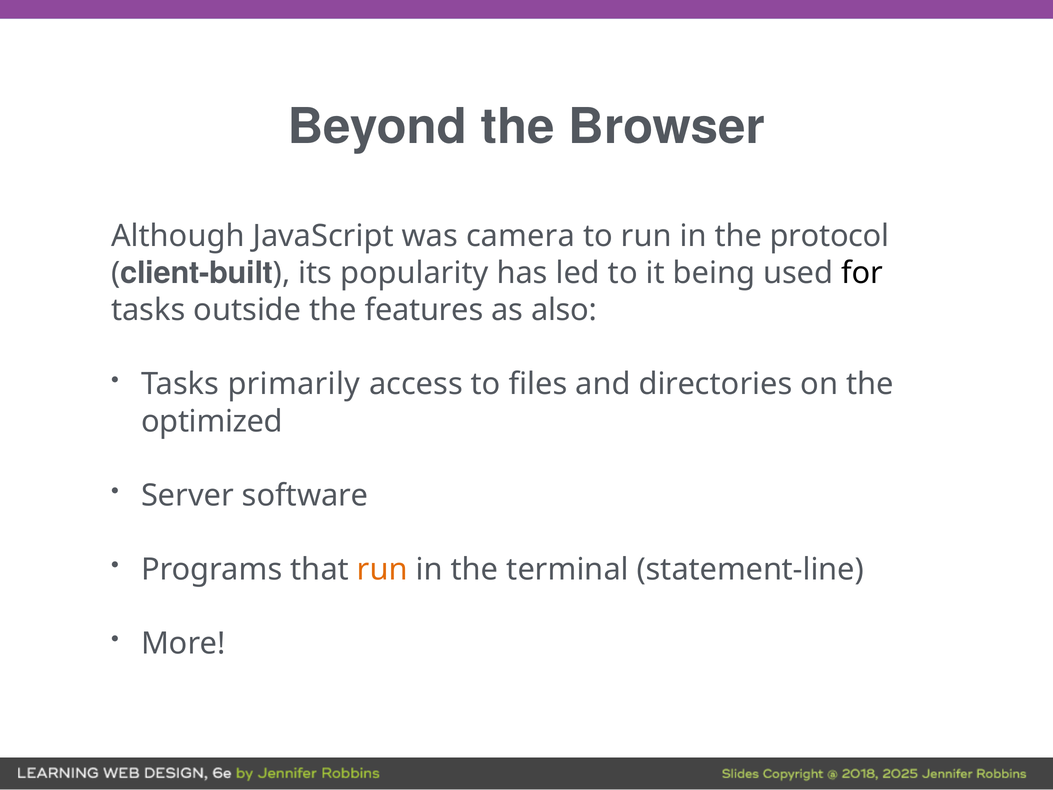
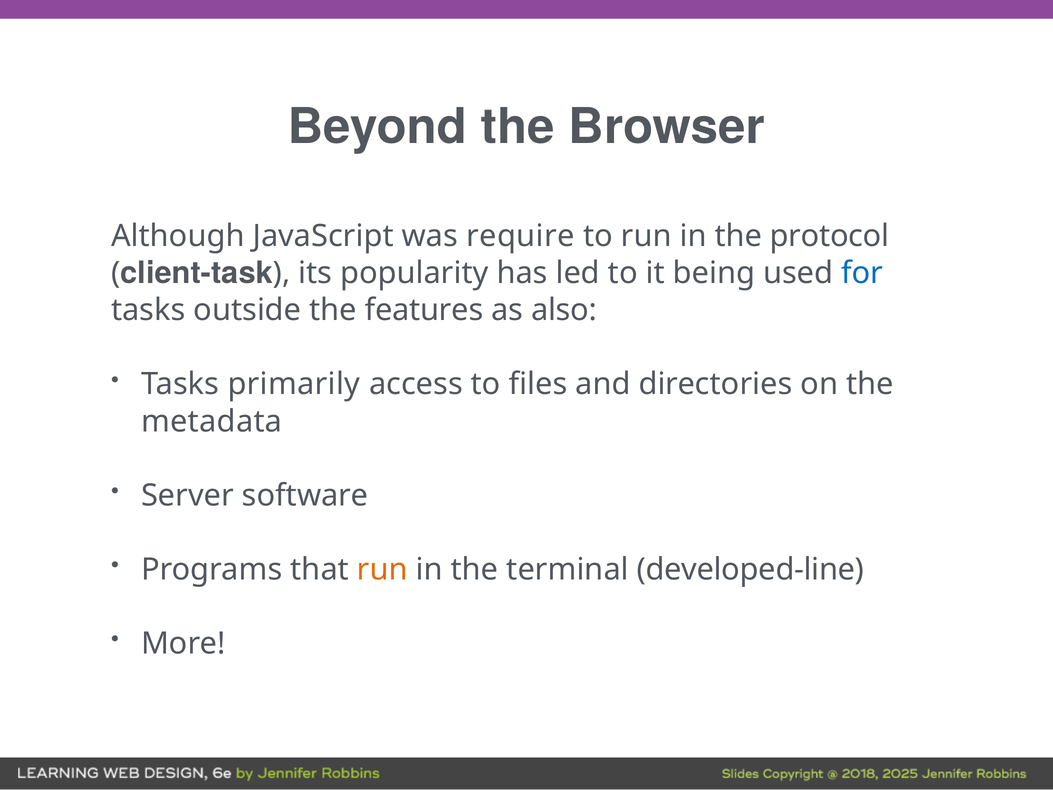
camera: camera -> require (520, 236)
client-built: client-built -> client-task (197, 273)
for colour: black -> blue (862, 273)
optimized: optimized -> metadata (212, 421)
statement-line: statement-line -> developed-line (750, 569)
